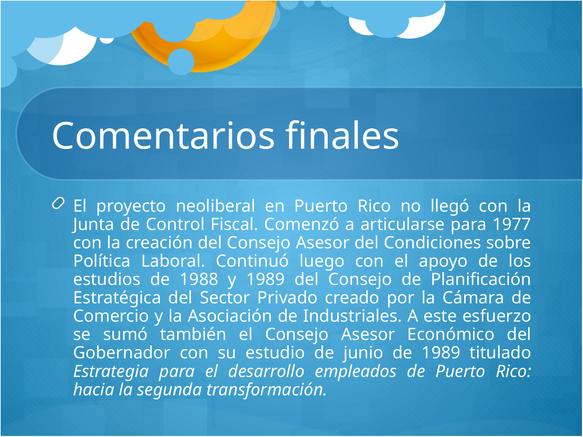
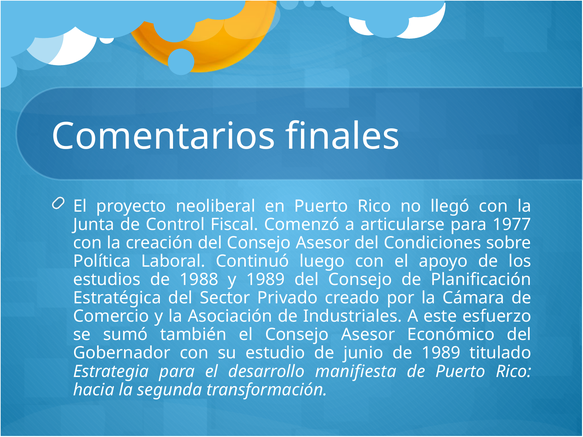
empleados: empleados -> manifiesta (356, 372)
